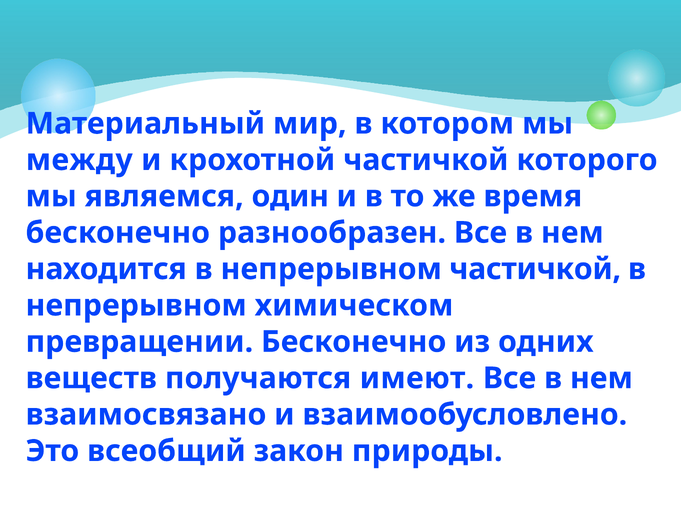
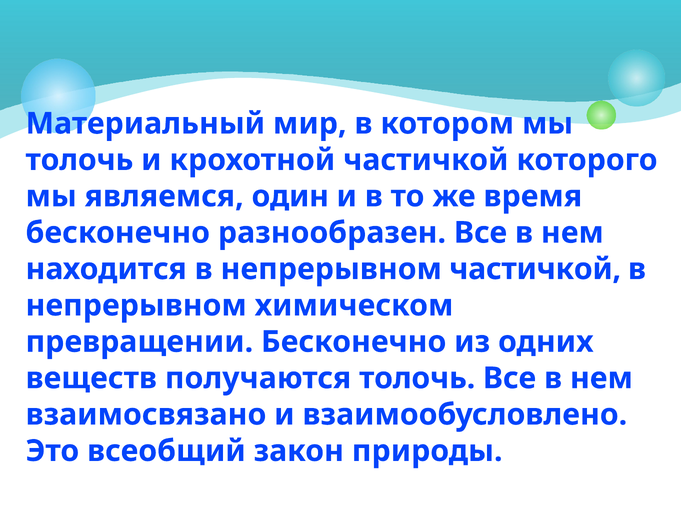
между: между -> толочь (79, 160)
получаются имеют: имеют -> толочь (417, 378)
